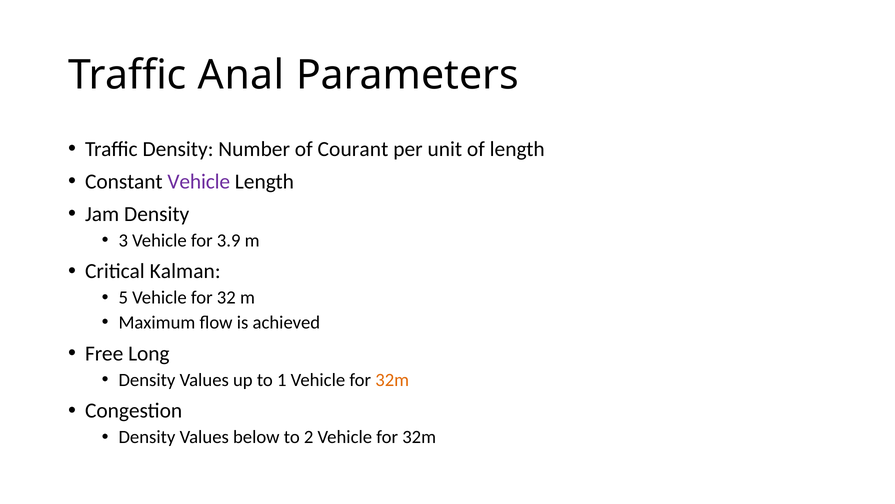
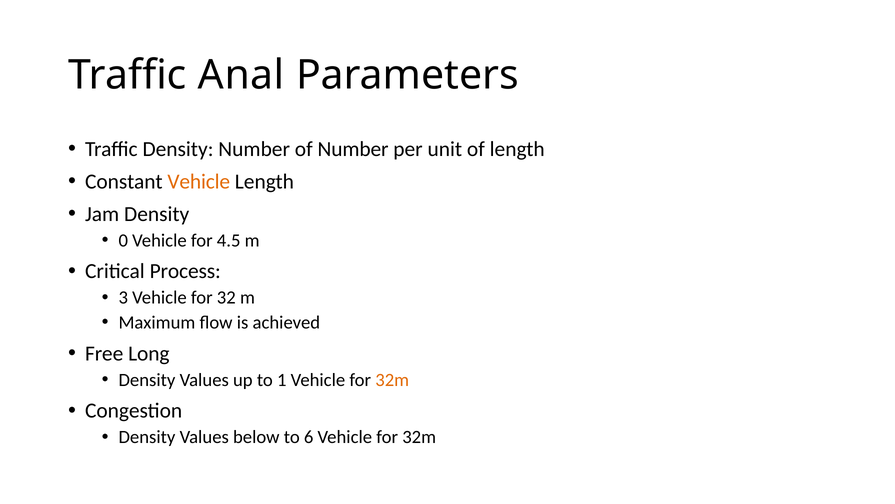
of Courant: Courant -> Number (353, 149)
Vehicle colour: purple -> orange (199, 181)
3: 3 -> 0 (123, 240)
3.9: 3.9 -> 4.5 (229, 240)
Kalman: Kalman -> Process (185, 271)
5: 5 -> 3 (123, 297)
2: 2 -> 6 (309, 437)
